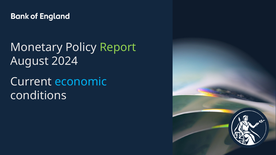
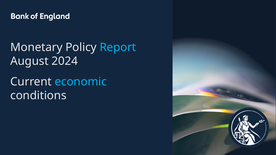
Report colour: light green -> light blue (118, 47)
